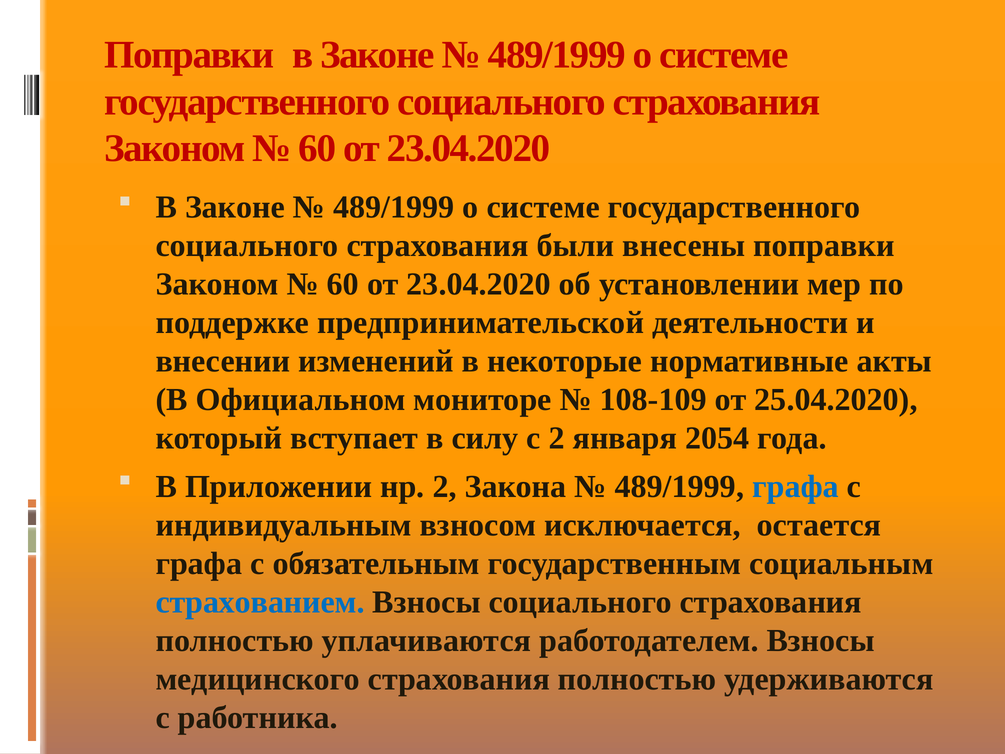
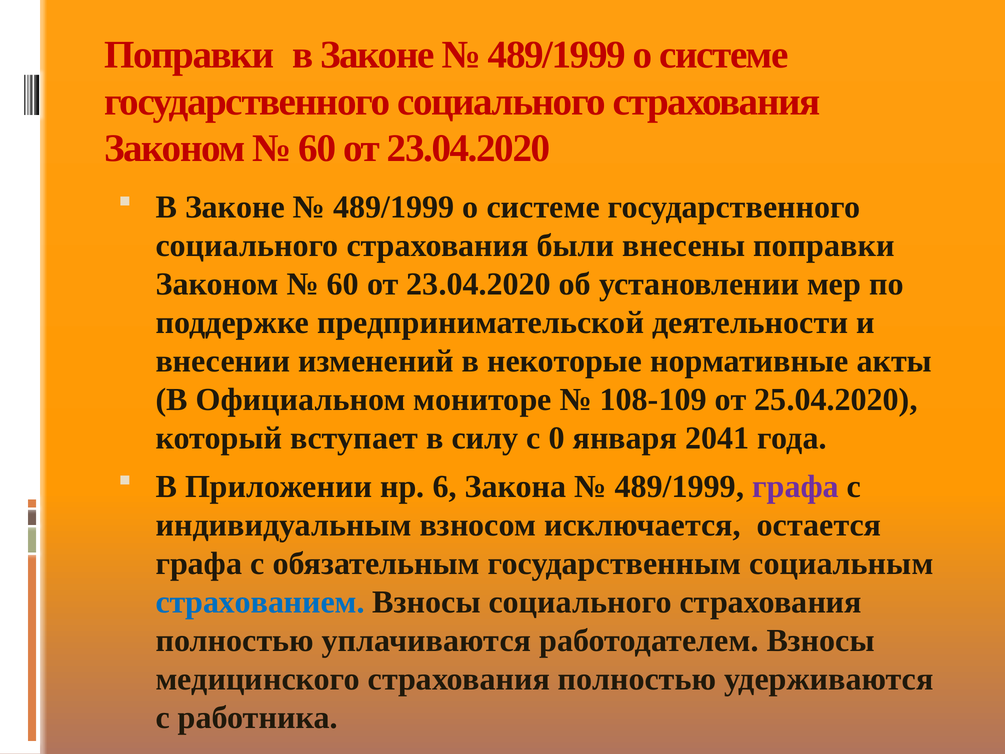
с 2: 2 -> 0 (557, 438)
2054: 2054 -> 2041 (717, 438)
нр 2: 2 -> 6 (445, 486)
графа colour: blue -> purple (795, 486)
